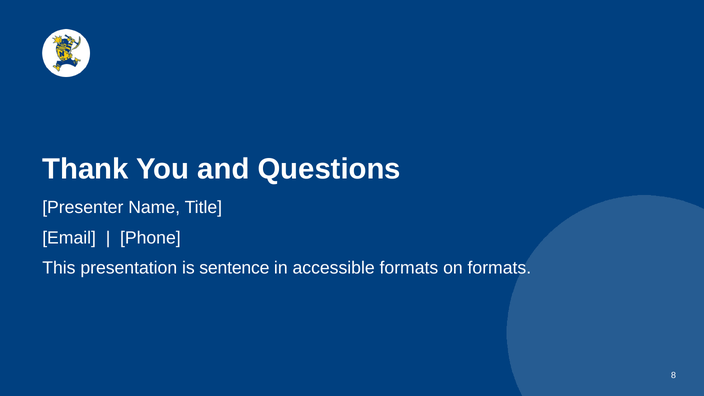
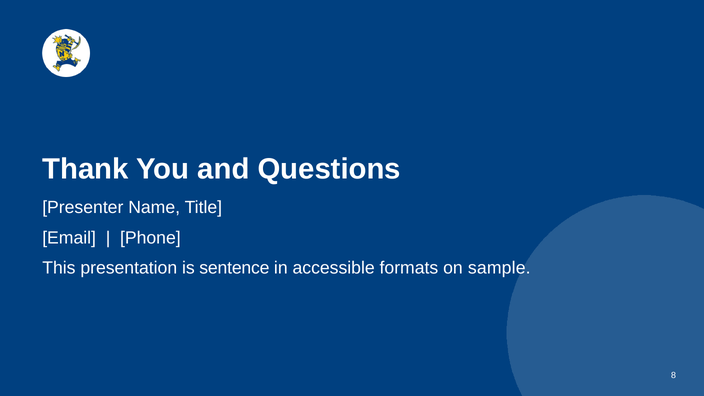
on formats: formats -> sample (499, 268)
